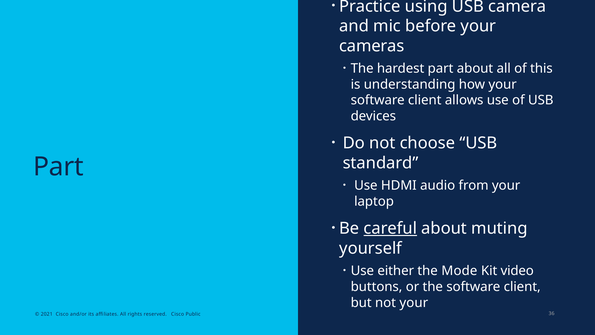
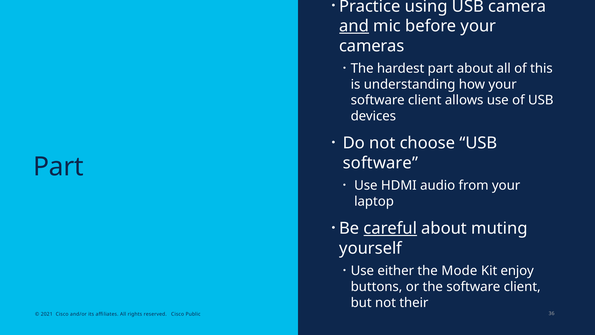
and underline: none -> present (354, 26)
standard: standard -> software (380, 163)
video: video -> enjoy (517, 271)
not your: your -> their (414, 302)
